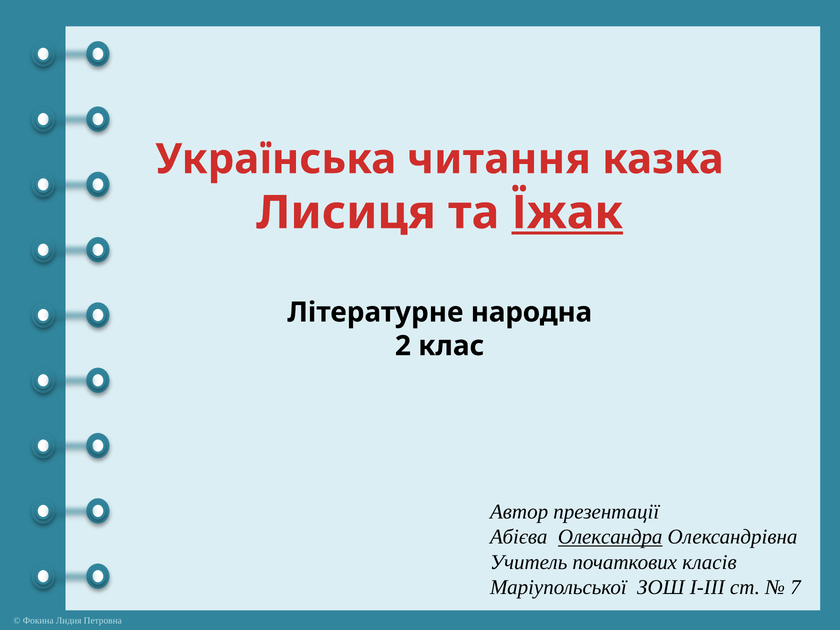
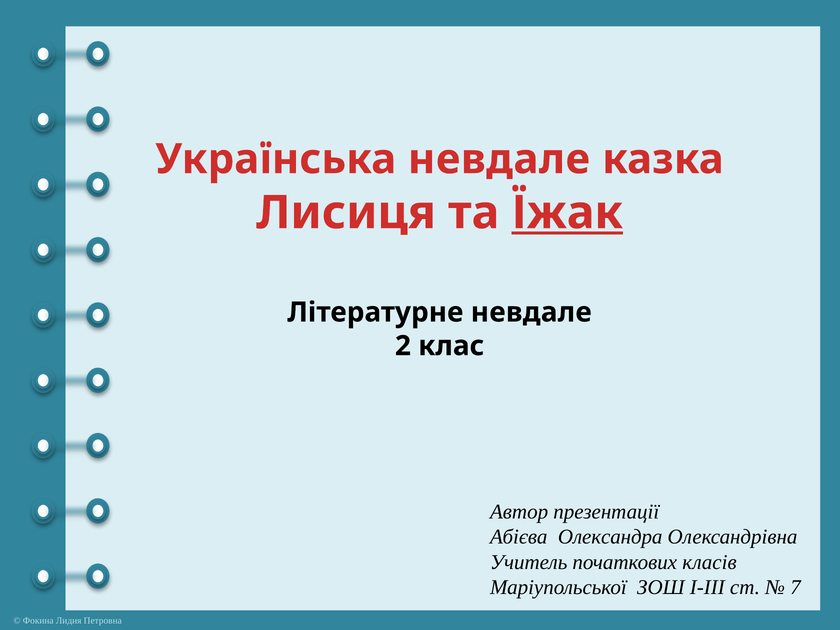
Українська читання: читання -> невдале (499, 159)
Літературне народна: народна -> невдале (531, 312)
Олександра underline: present -> none (610, 537)
